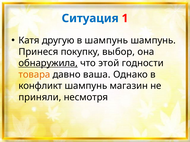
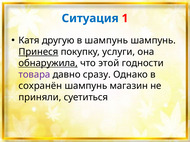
Принеся underline: none -> present (38, 52)
выбор: выбор -> услуги (119, 52)
товара colour: orange -> purple (34, 75)
ваша: ваша -> сразу (97, 75)
конфликт: конфликт -> сохранён (40, 86)
несмотря: несмотря -> суетиться (86, 98)
